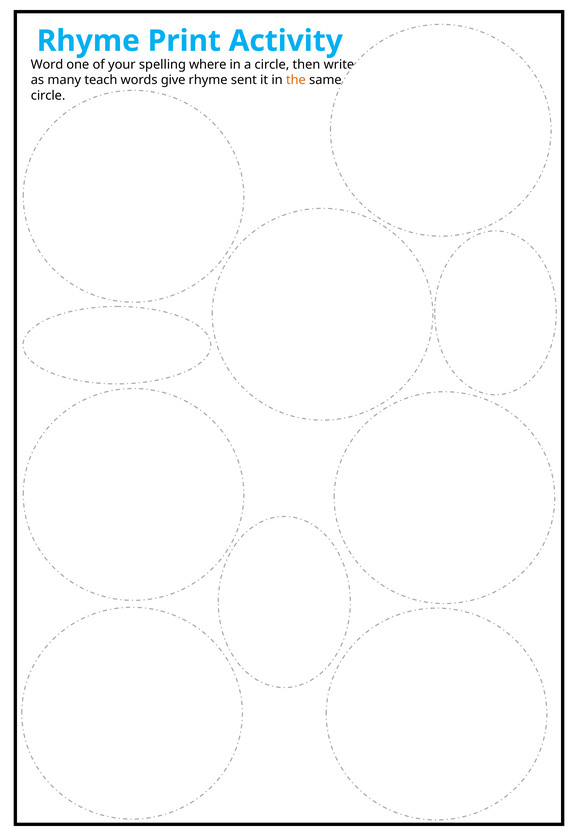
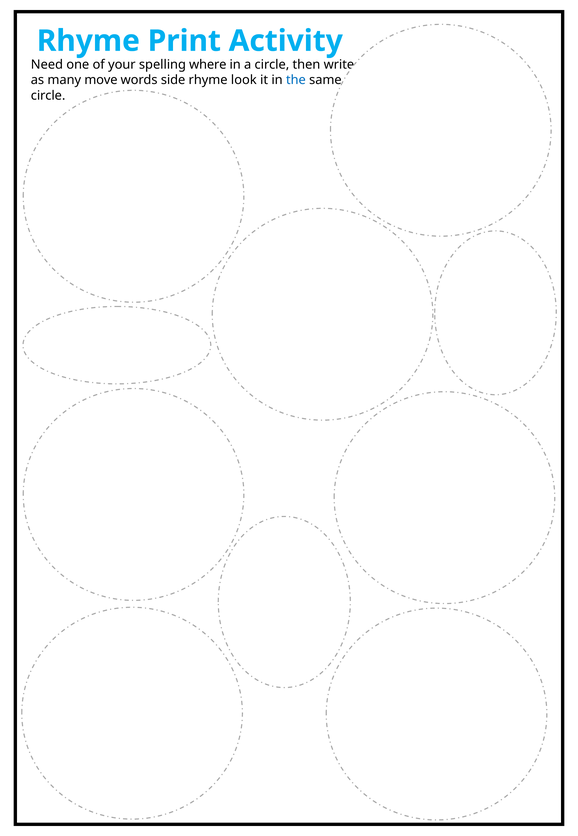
Word: Word -> Need (47, 65)
teach: teach -> move (101, 80)
give: give -> side (173, 80)
sent: sent -> look (244, 80)
the colour: orange -> blue (296, 80)
